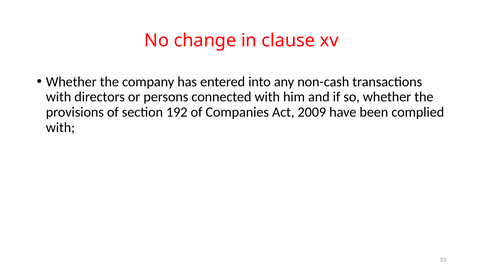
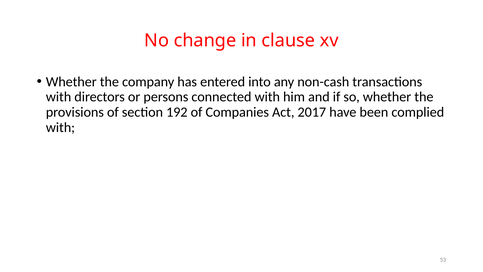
2009: 2009 -> 2017 (312, 112)
